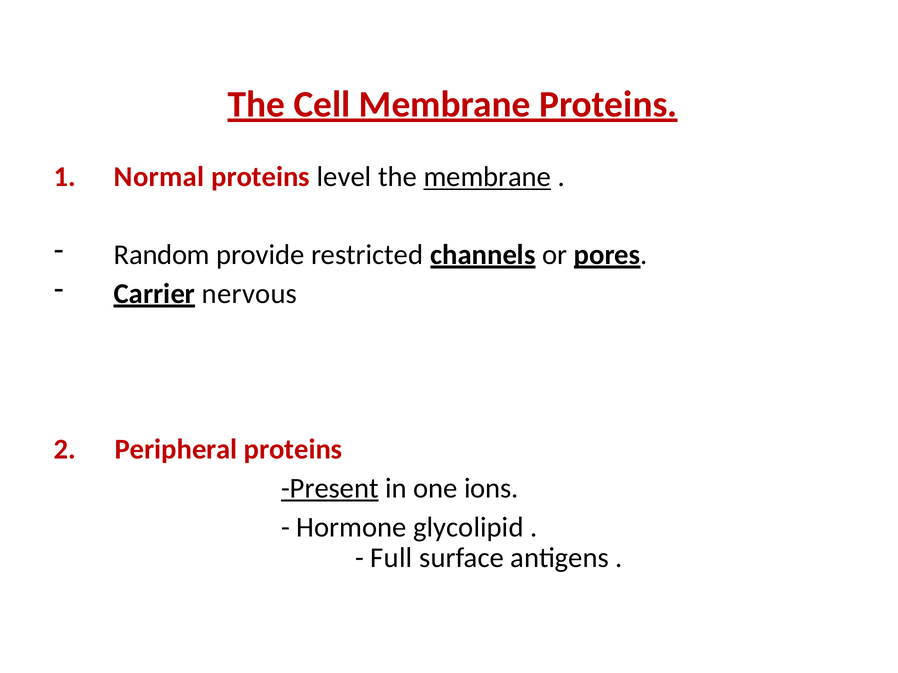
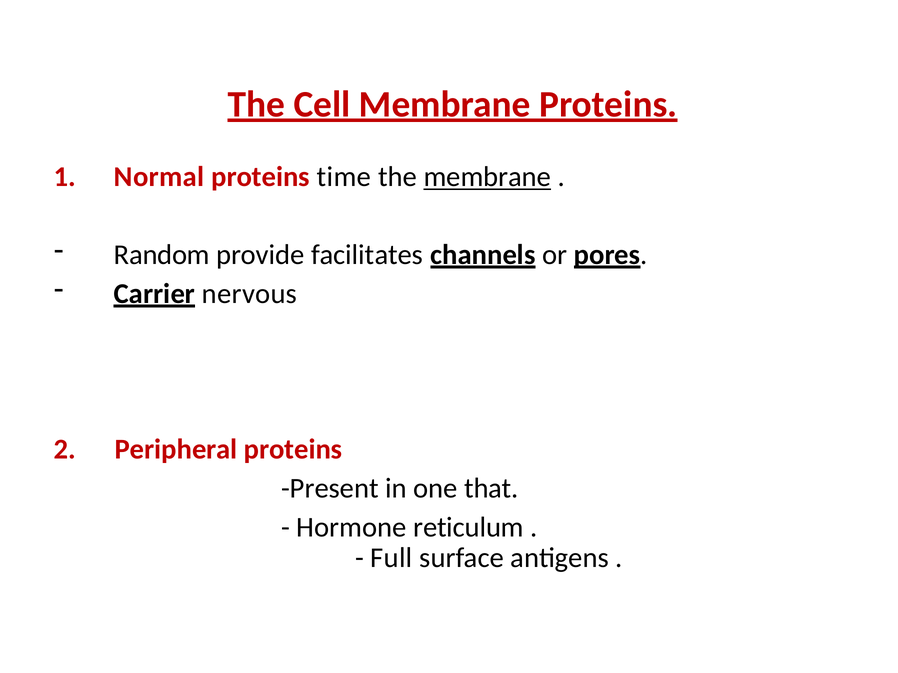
level: level -> time (344, 177)
restricted: restricted -> facilitates (367, 255)
Present underline: present -> none (330, 489)
ions: ions -> that (491, 489)
glycolipid: glycolipid -> reticulum (469, 527)
